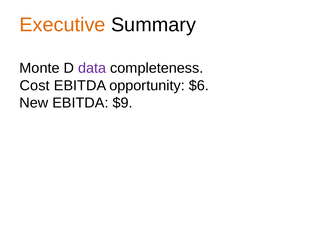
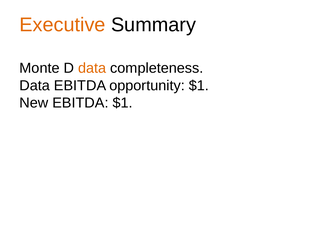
data colour: purple -> orange (92, 68)
Cost: Cost -> Data (35, 85)
opportunity $6: $6 -> $1 (199, 85)
EBITDA $9: $9 -> $1 (123, 103)
